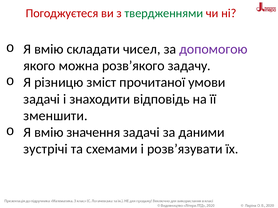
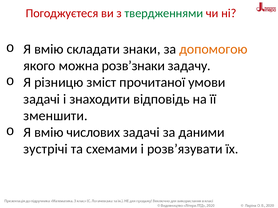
чисел: чисел -> знаки (142, 49)
допомогою colour: purple -> orange (213, 49)
розв’якого: розв’якого -> розв’знаки (133, 66)
значення: значення -> числових (93, 133)
